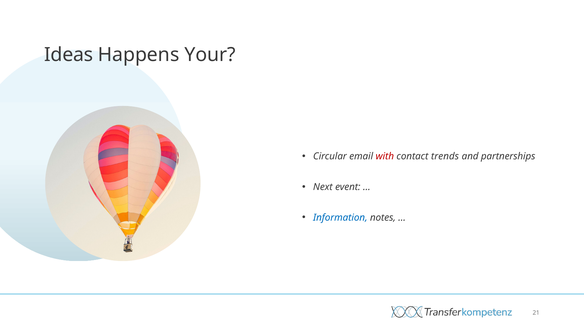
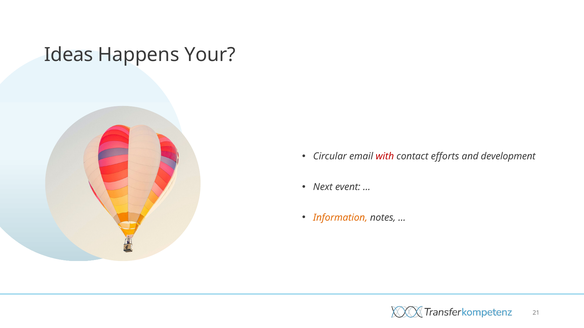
trends: trends -> efforts (445, 157)
partnerships: partnerships -> development (508, 157)
Information colour: blue -> orange (340, 218)
